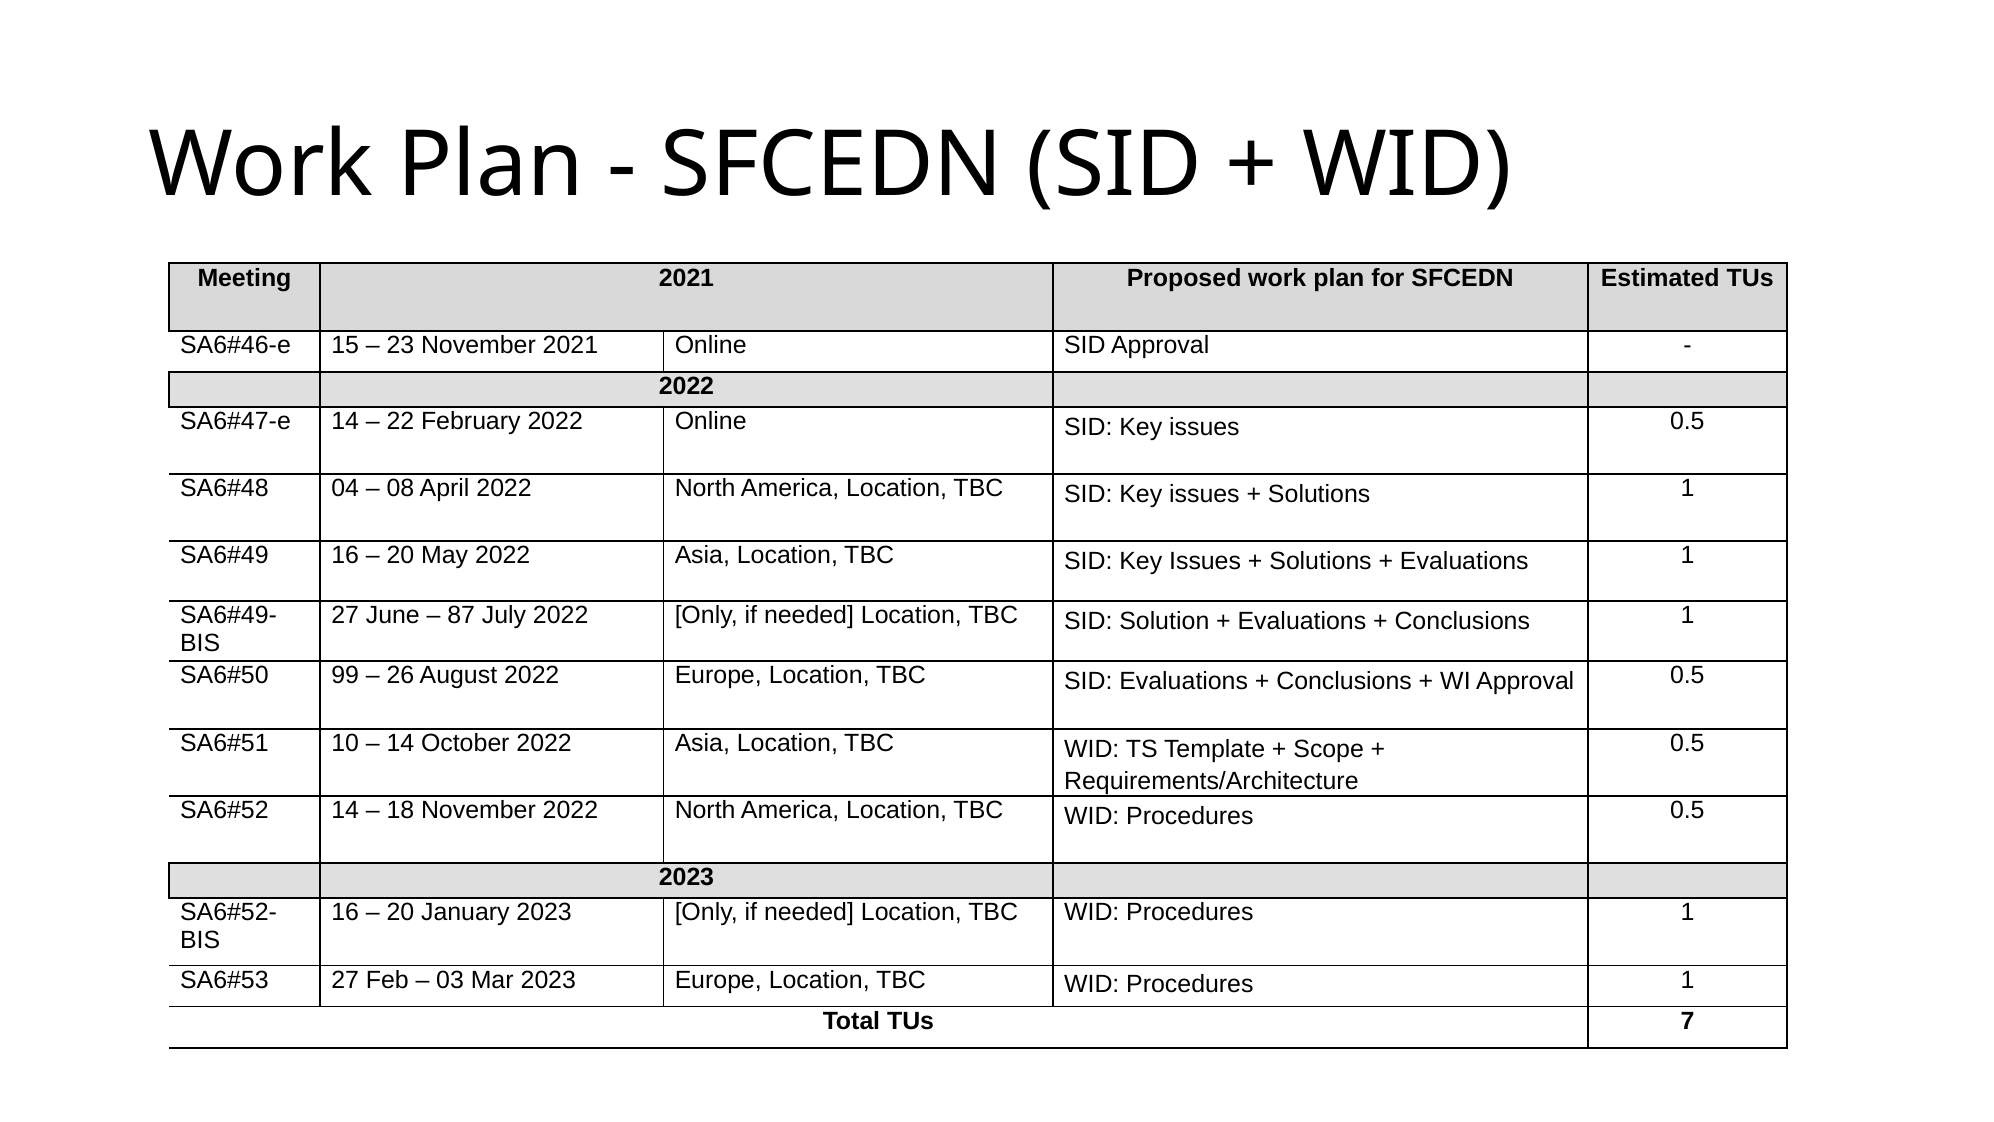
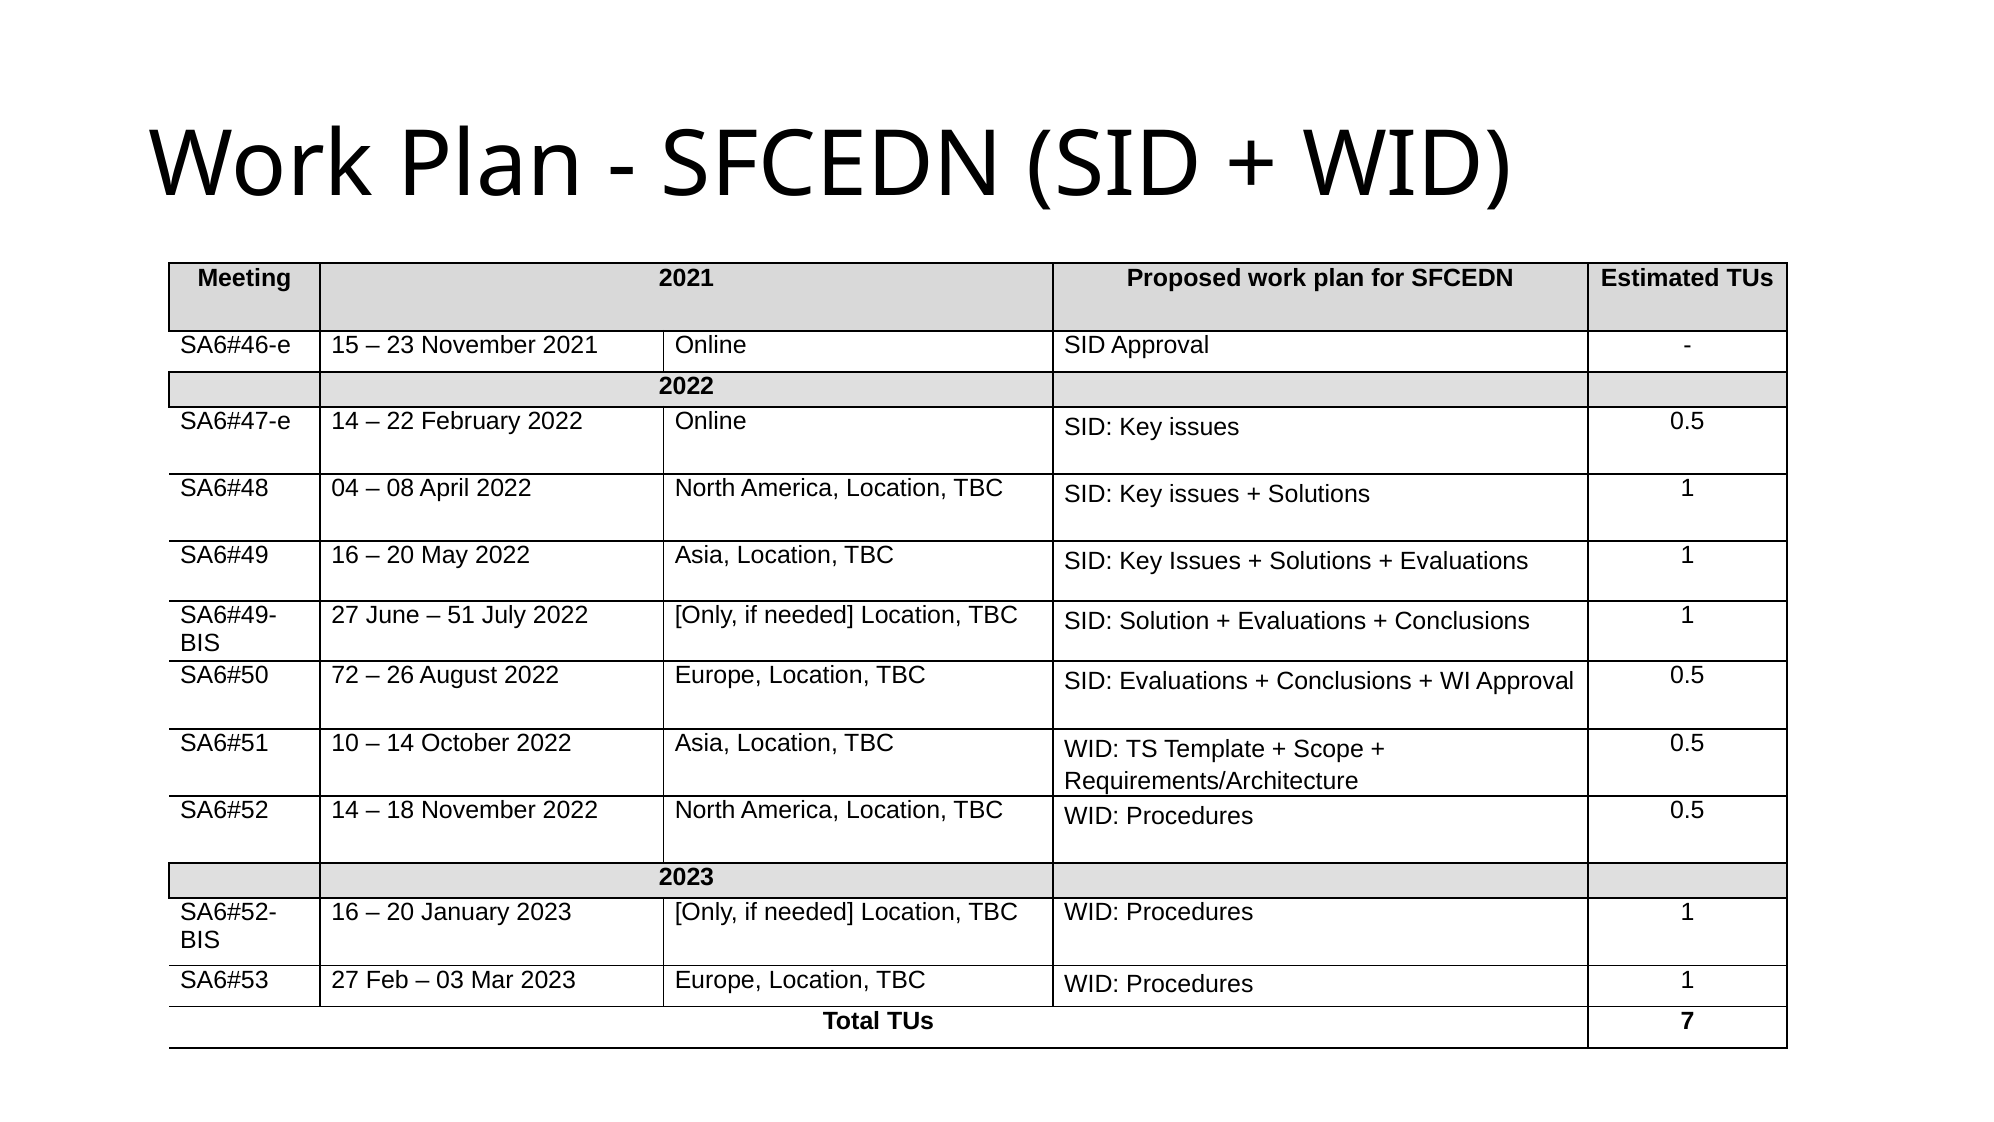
87: 87 -> 51 (461, 616)
99: 99 -> 72 (345, 676)
